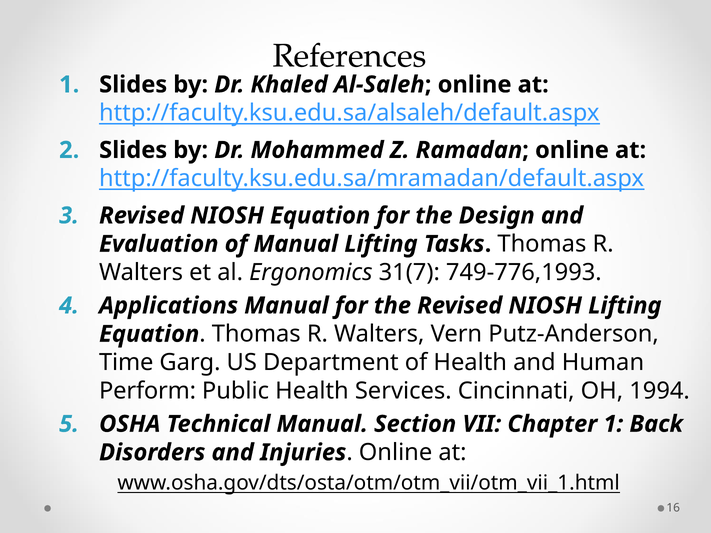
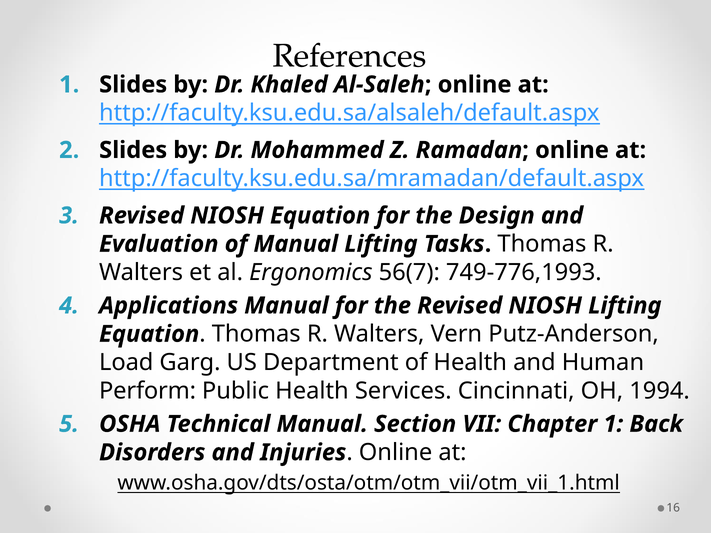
31(7: 31(7 -> 56(7 (409, 273)
Time: Time -> Load (126, 363)
